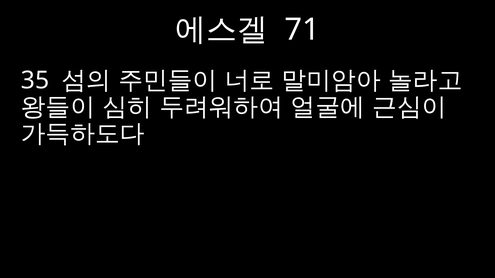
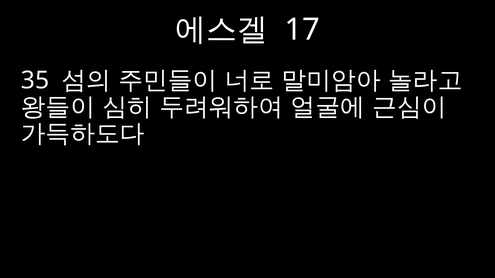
71: 71 -> 17 (302, 30)
